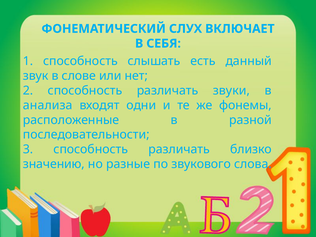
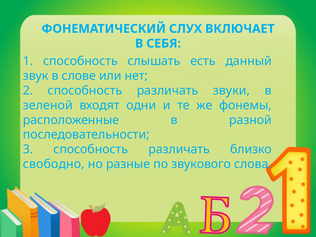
анализа: анализа -> зеленой (48, 105)
значению: значению -> свободно (54, 164)
